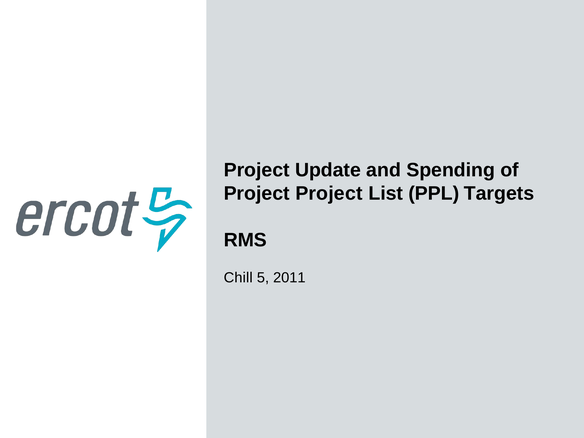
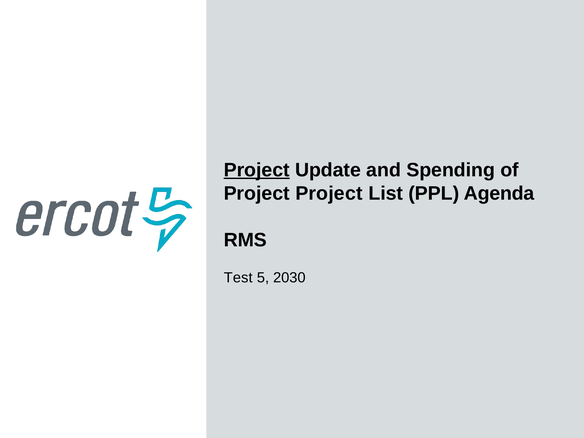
Project underline: none -> present (257, 170)
Targets: Targets -> Agenda (499, 193)
Chill: Chill -> Test (238, 278)
2011: 2011 -> 2030 (289, 278)
